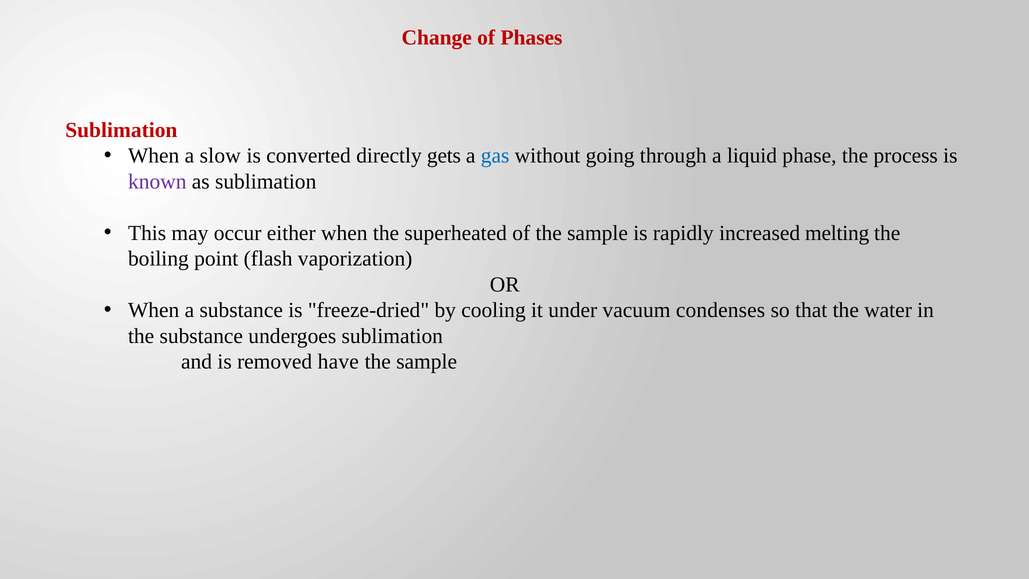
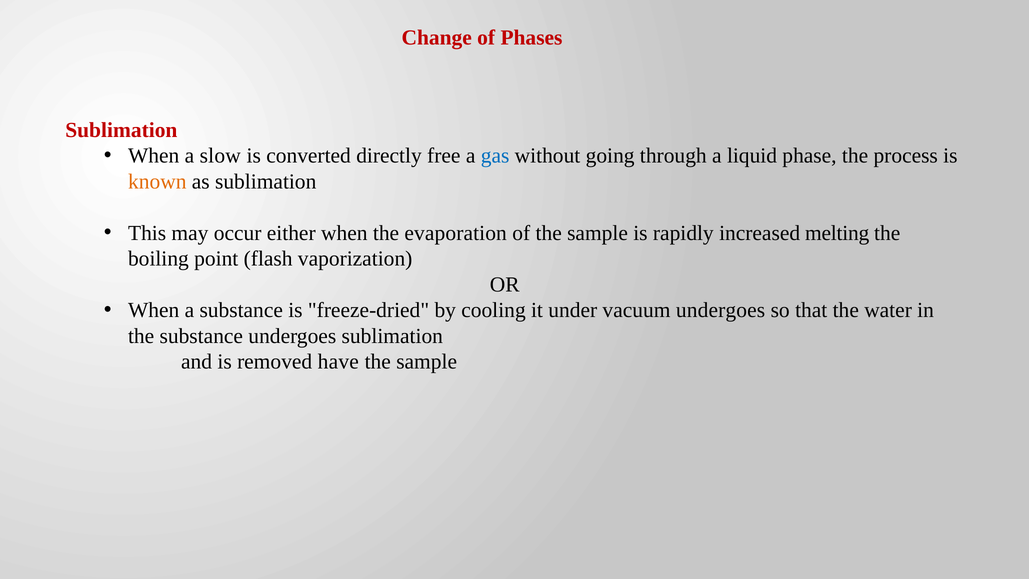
gets: gets -> free (444, 156)
known colour: purple -> orange (157, 182)
superheated: superheated -> evaporation (456, 233)
vacuum condenses: condenses -> undergoes (721, 310)
